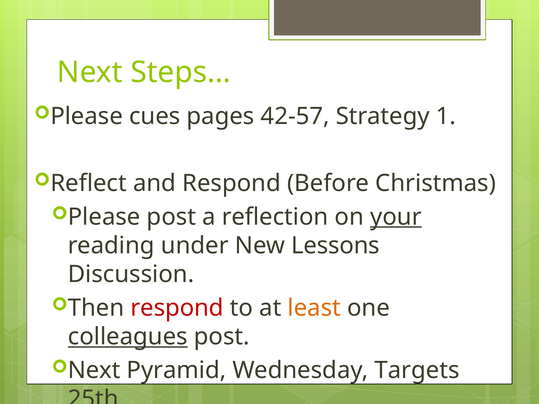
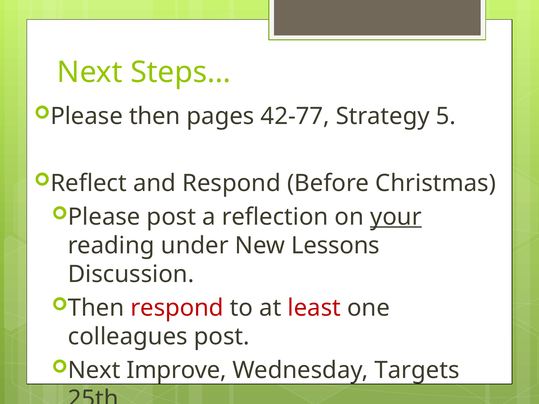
Please cues: cues -> then (155, 116)
42-57: 42-57 -> 42-77 (295, 116)
1: 1 -> 5 (446, 116)
least colour: orange -> red (314, 308)
colleagues underline: present -> none (128, 337)
Pyramid: Pyramid -> Improve (177, 370)
